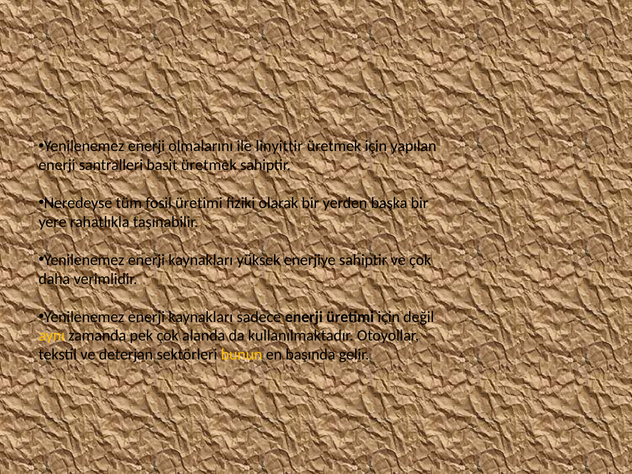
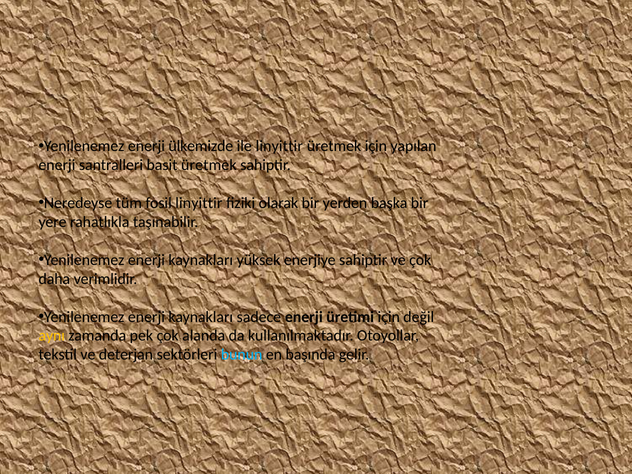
olmalarını: olmalarını -> ülkemizde (201, 146)
fosil üretimi: üretimi -> linyittir (199, 203)
bunun colour: yellow -> light blue (242, 355)
